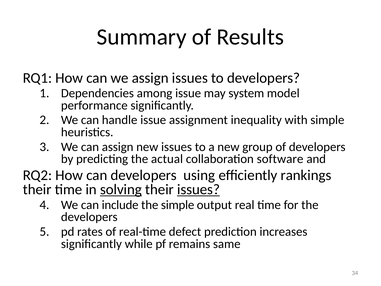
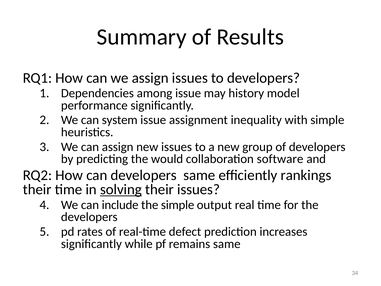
system: system -> history (246, 93)
handle: handle -> system (120, 120)
actual: actual -> would (167, 159)
developers using: using -> same (199, 175)
issues underline: present -> none (198, 189)
